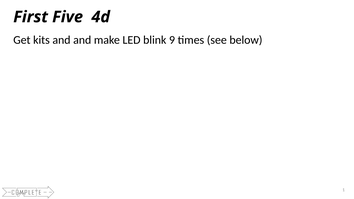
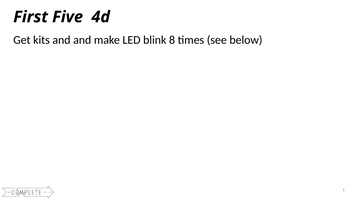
9: 9 -> 8 (172, 40)
